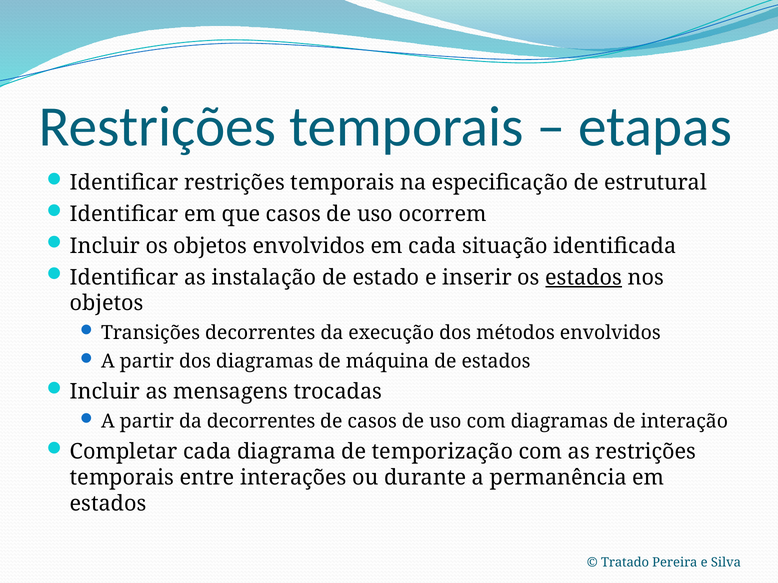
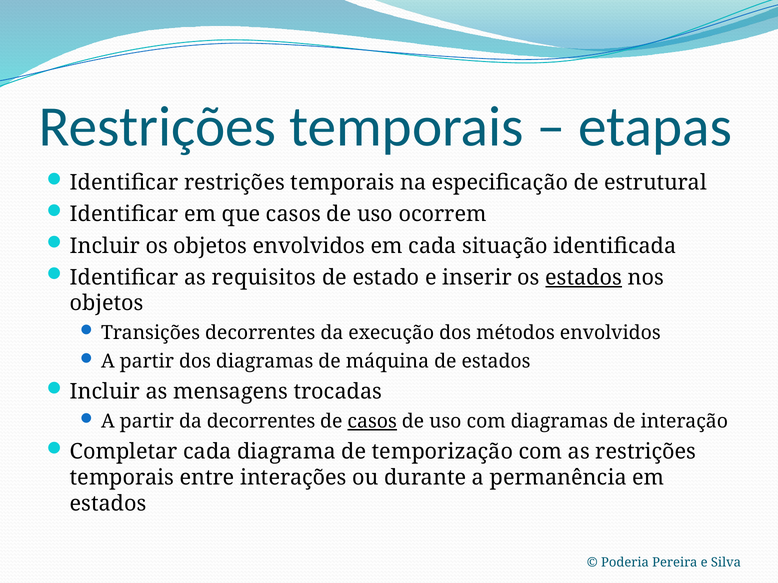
instalação: instalação -> requisitos (264, 278)
casos underline: none -> present (372, 422)
Tratado: Tratado -> Poderia (625, 563)
